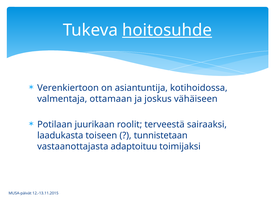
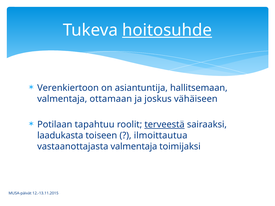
kotihoidossa: kotihoidossa -> hallitsemaan (199, 88)
juurikaan: juurikaan -> tapahtuu (95, 125)
terveestä underline: none -> present (165, 125)
tunnistetaan: tunnistetaan -> ilmoittautua (161, 136)
vastaanottajasta adaptoituu: adaptoituu -> valmentaja (134, 147)
